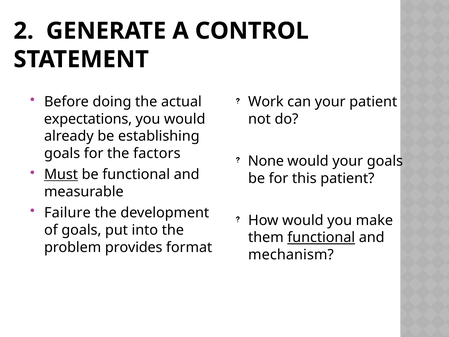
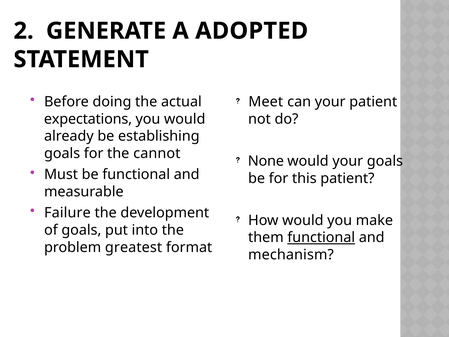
CONTROL: CONTROL -> ADOPTED (252, 31)
Work: Work -> Meet (266, 102)
factors: factors -> cannot (157, 153)
Must underline: present -> none (61, 174)
provides: provides -> greatest (134, 247)
